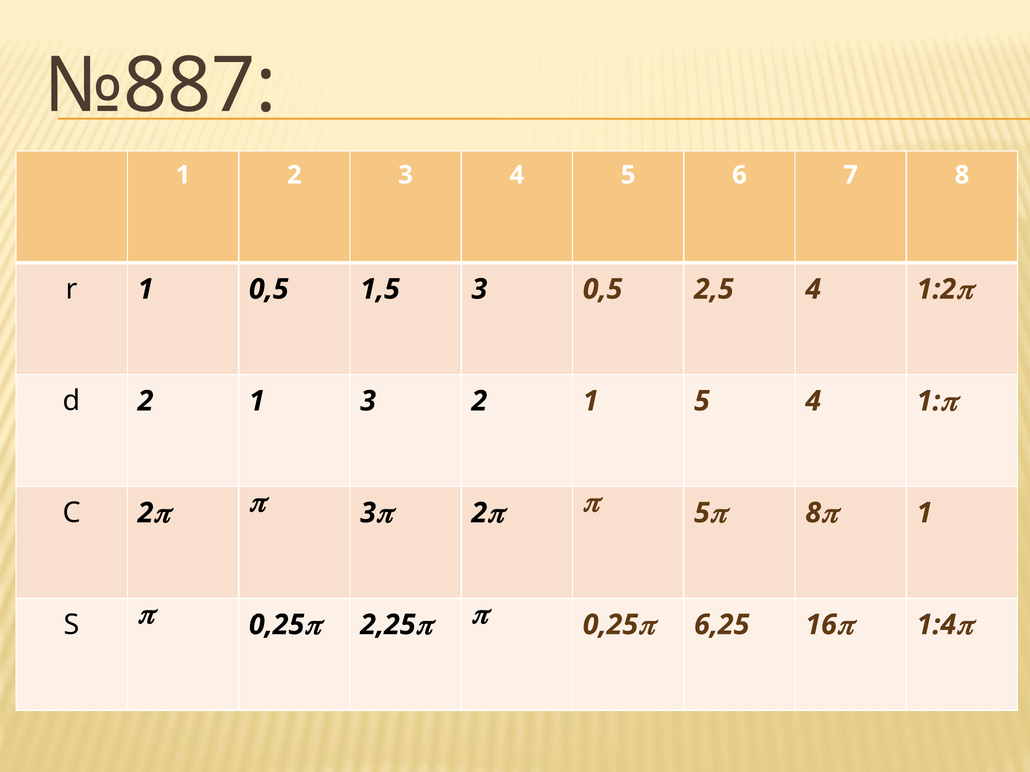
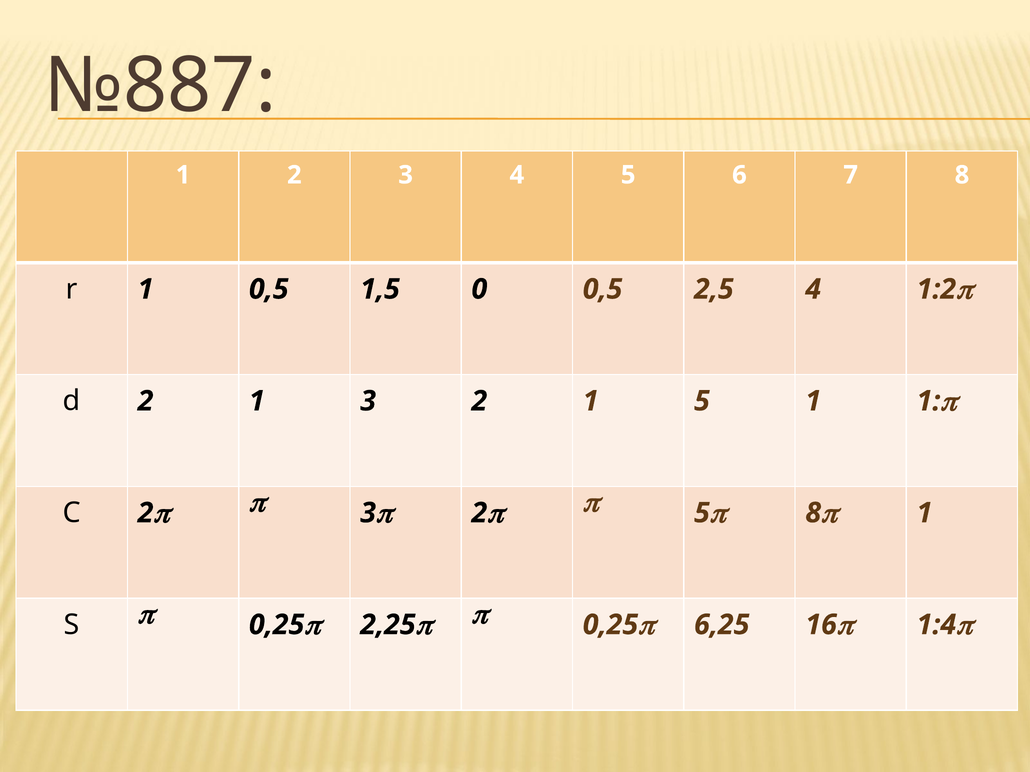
1,5 3: 3 -> 0 (479, 289)
5 4: 4 -> 1 (813, 401)
